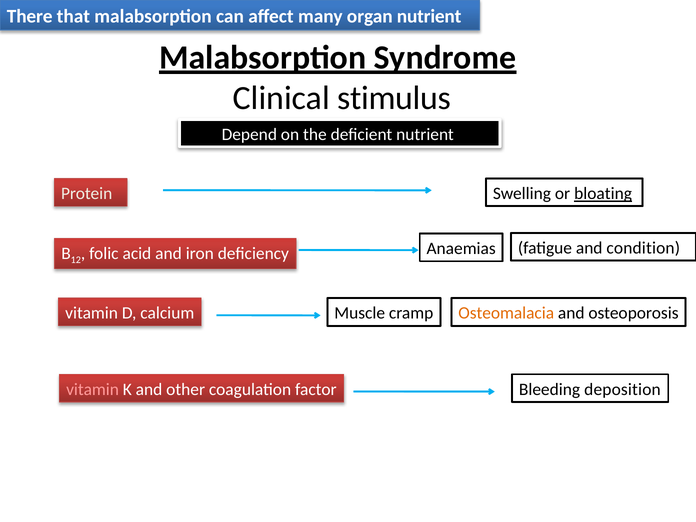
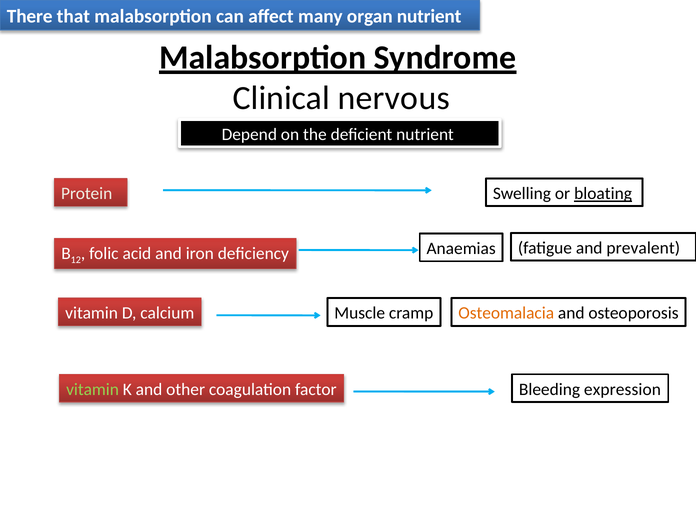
stimulus: stimulus -> nervous (394, 98)
condition: condition -> prevalent (643, 248)
vitamin colour: pink -> light green (93, 389)
deposition: deposition -> expression (622, 389)
